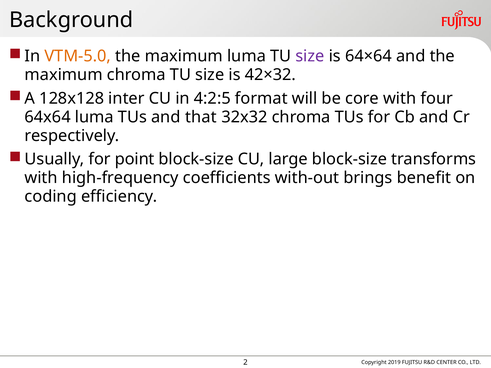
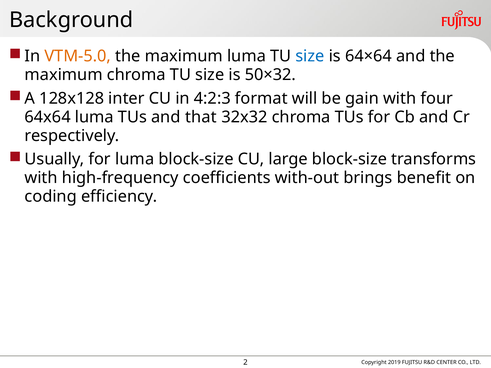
size colour: purple -> blue (310, 56)
42×32: 42×32 -> 50×32 (270, 75)
4:2:5: 4:2:5 -> 4:2:3 (212, 98)
core: core -> gain (362, 98)
for point: point -> luma (135, 159)
